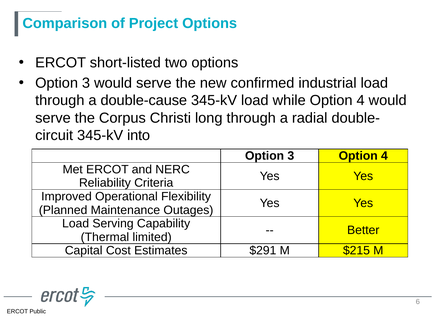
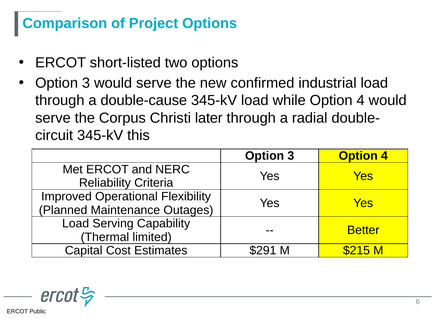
long: long -> later (209, 118)
into: into -> this (139, 135)
